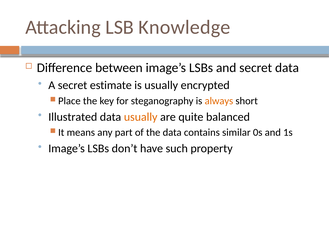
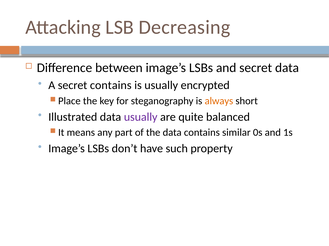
Knowledge: Knowledge -> Decreasing (184, 27)
secret estimate: estimate -> contains (111, 86)
usually colour: orange -> purple (141, 117)
